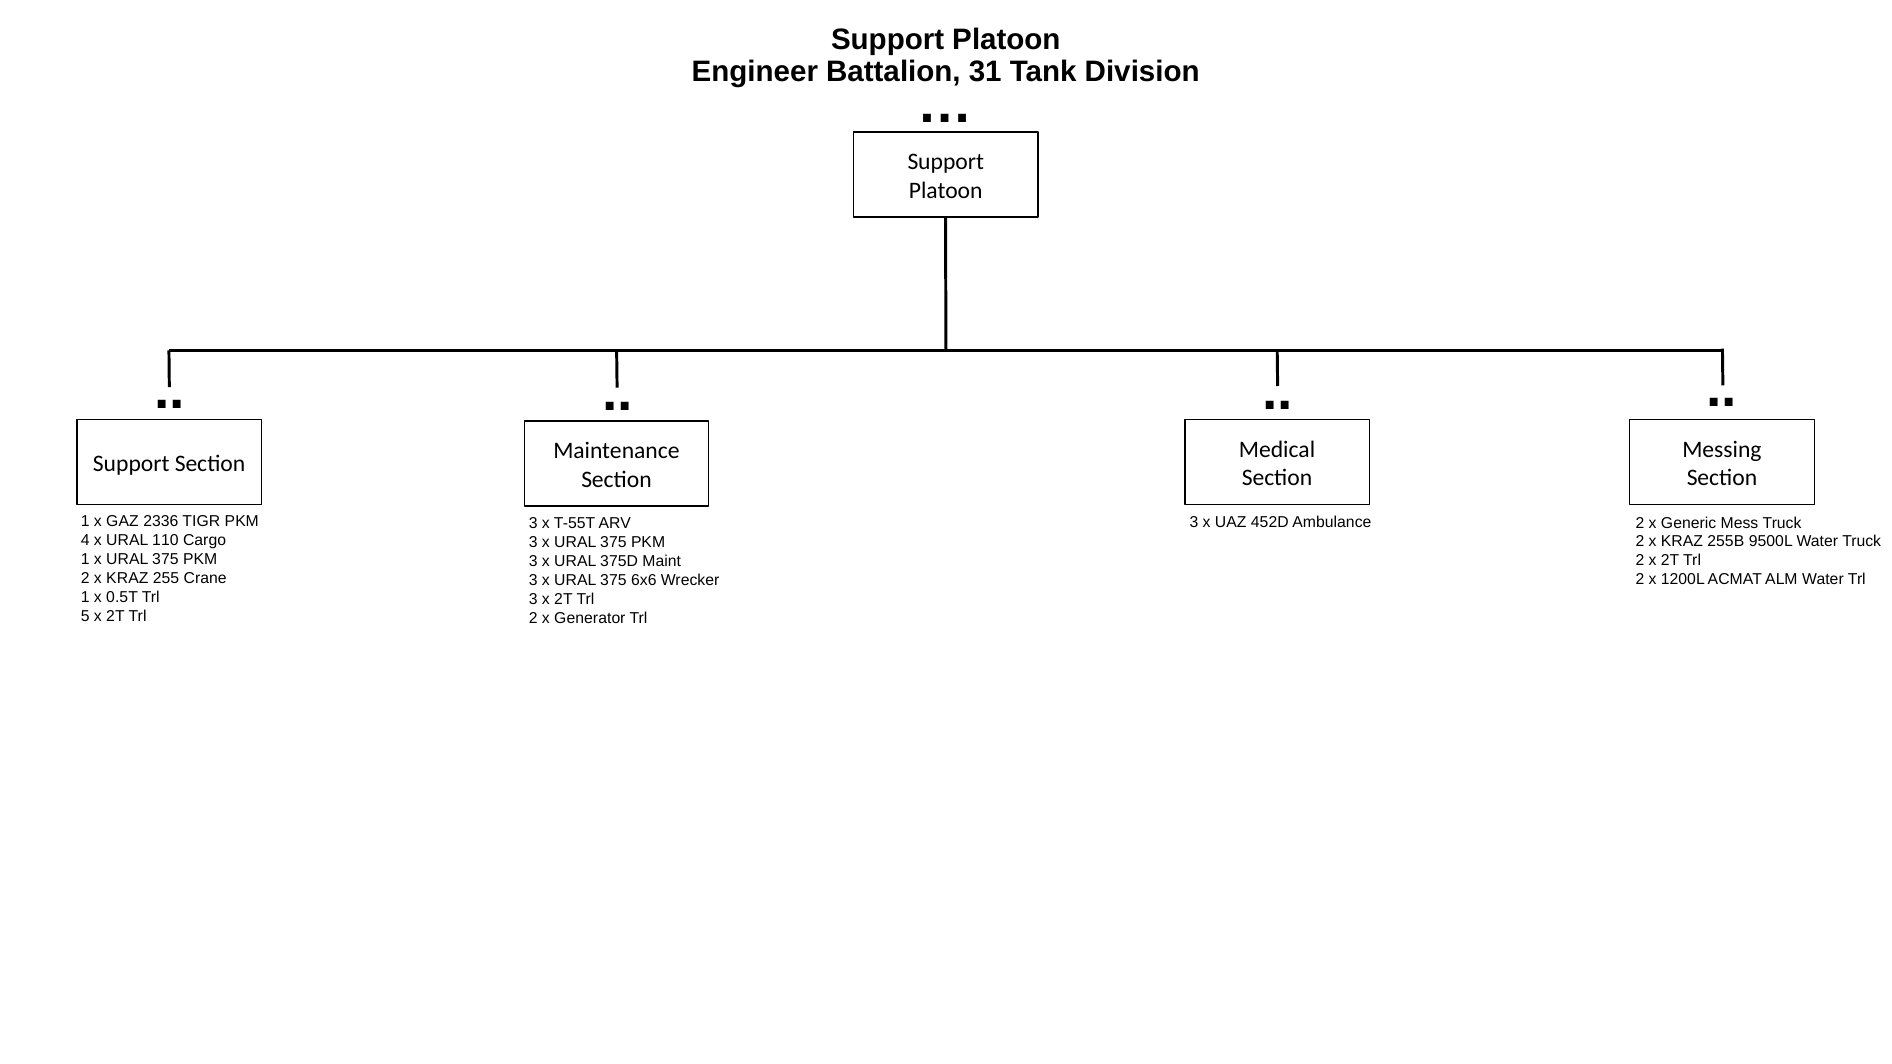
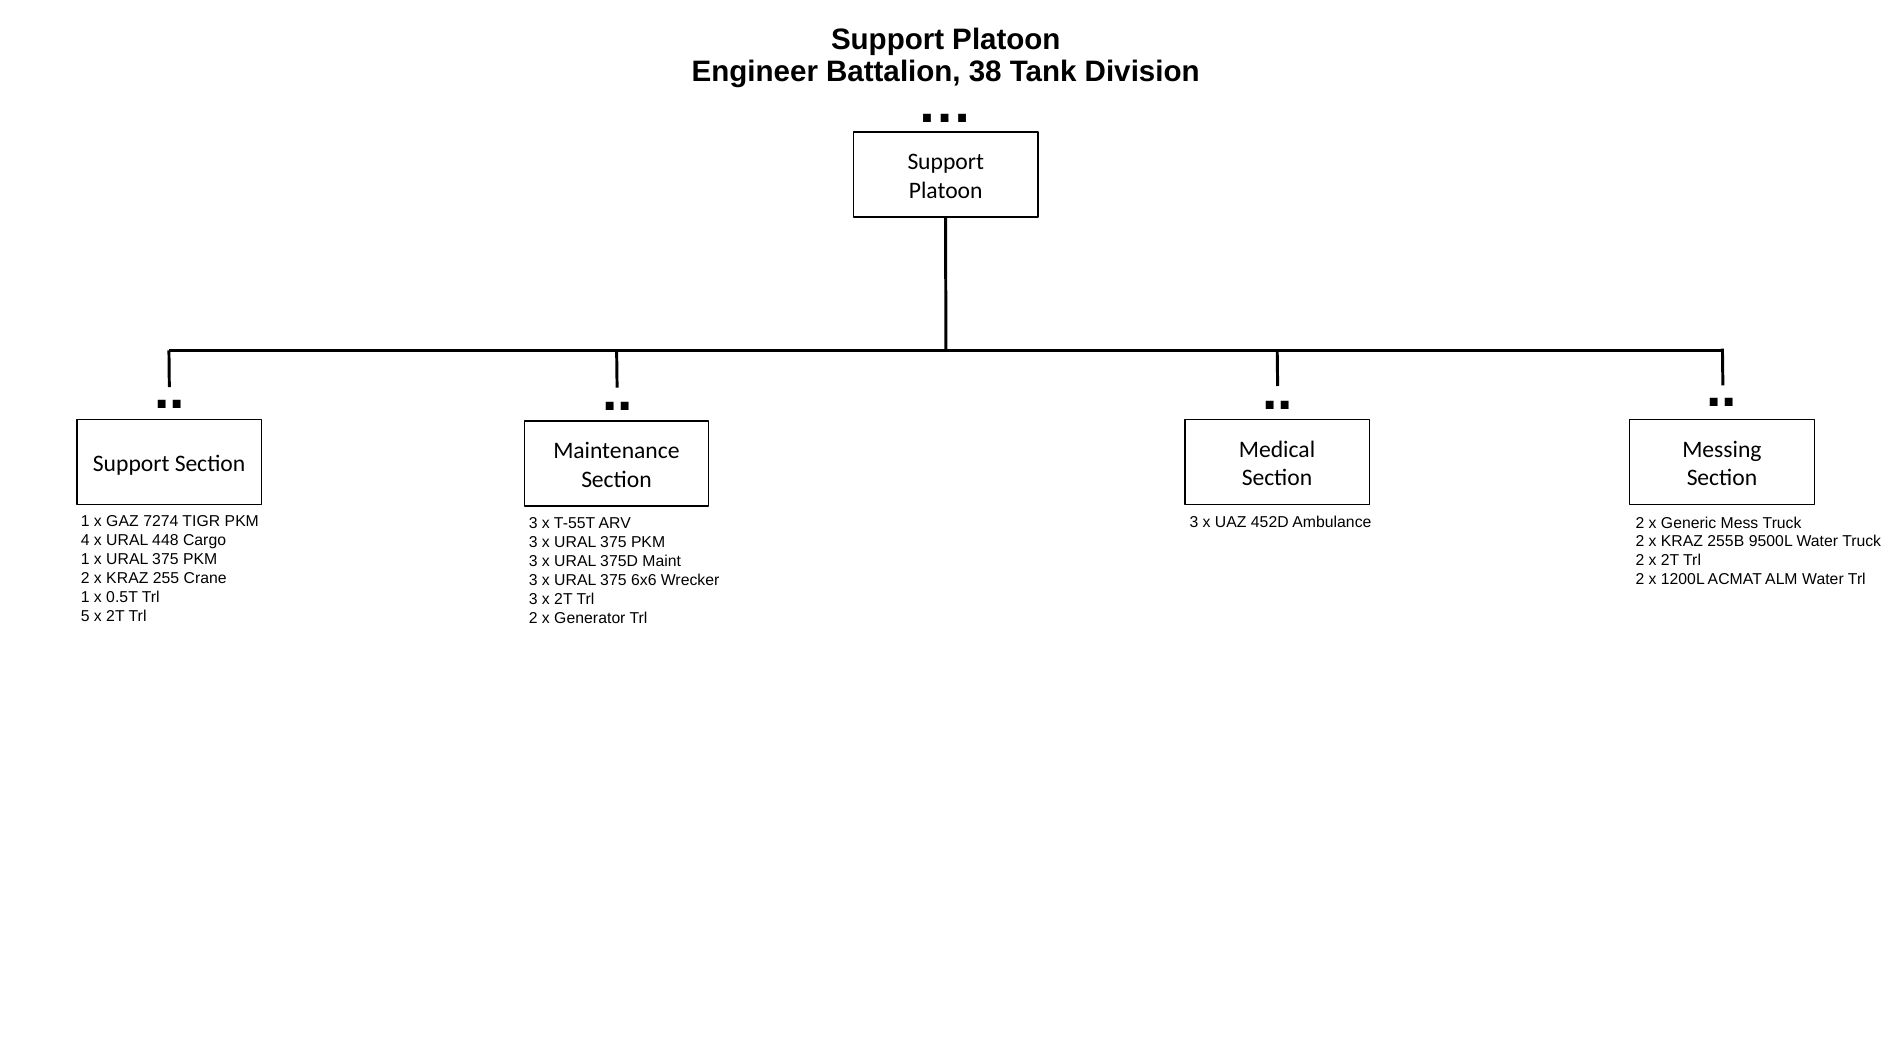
31: 31 -> 38 (985, 72)
2336: 2336 -> 7274 (161, 522)
110: 110 -> 448 (165, 540)
